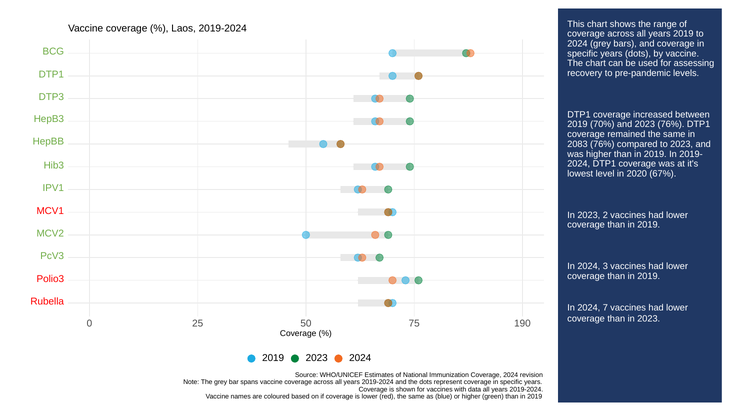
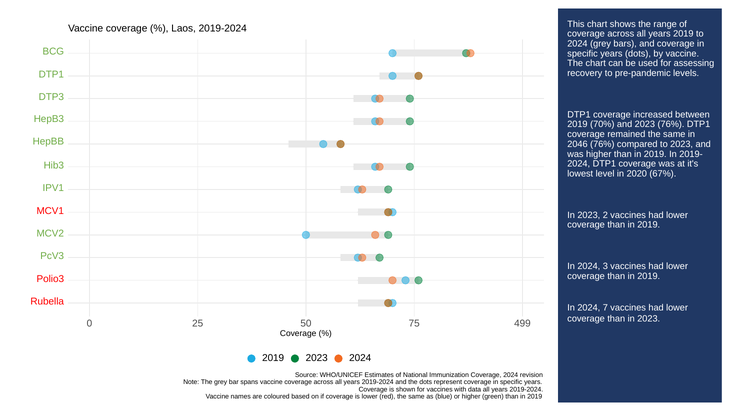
2083: 2083 -> 2046 (577, 144)
190: 190 -> 499 (522, 324)
